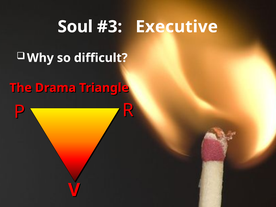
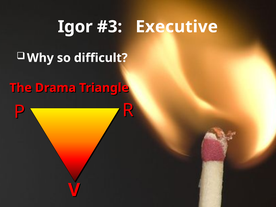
Soul: Soul -> Igor (75, 27)
